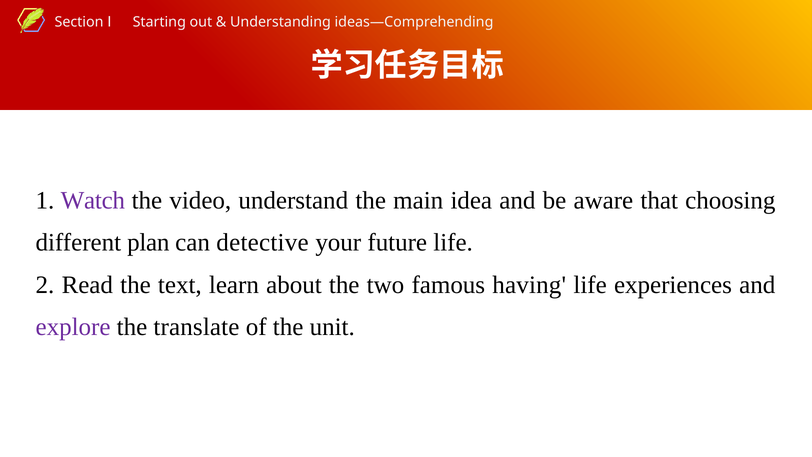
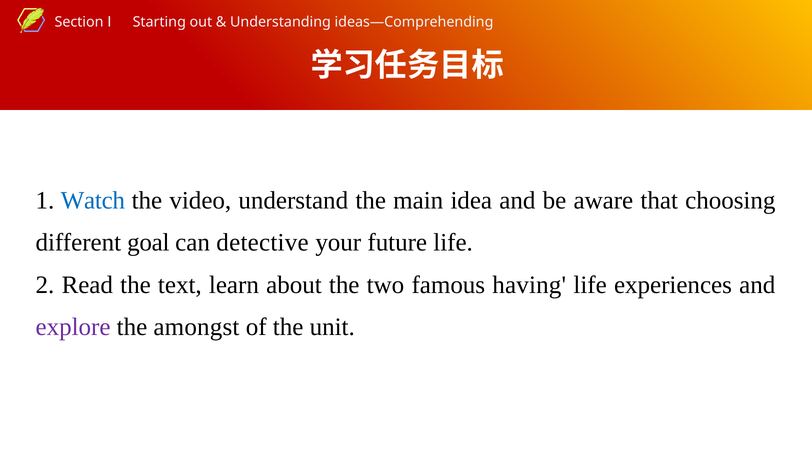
Watch colour: purple -> blue (93, 200)
plan: plan -> goal (148, 243)
translate: translate -> amongst (196, 327)
